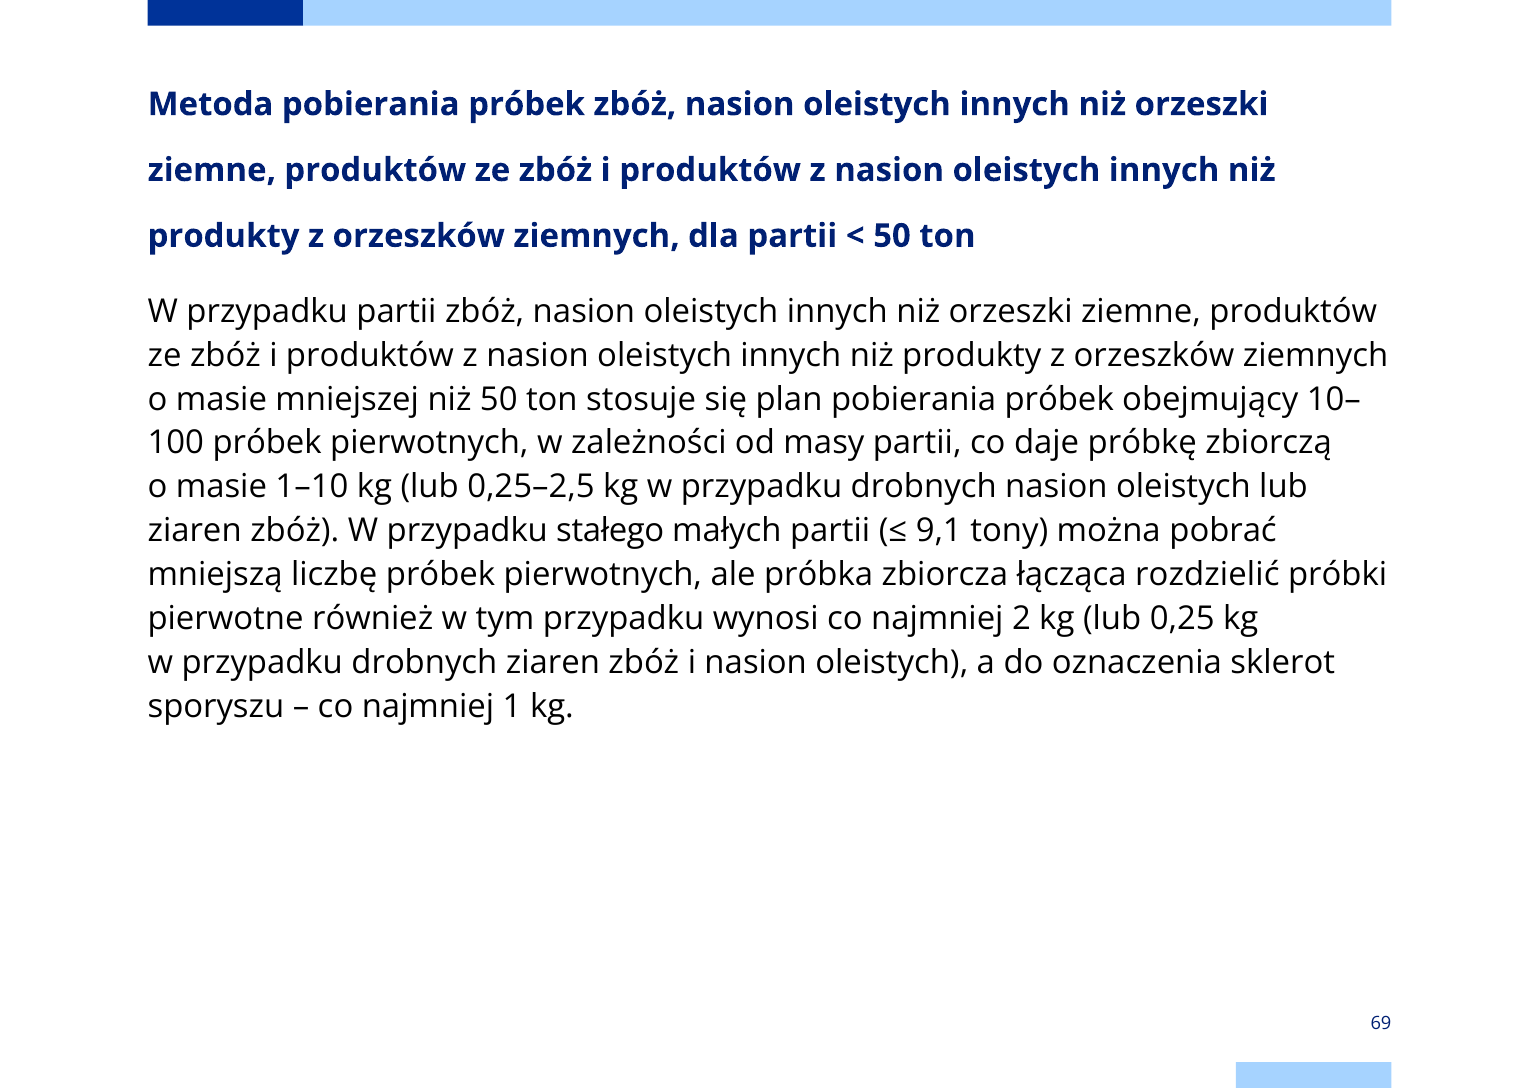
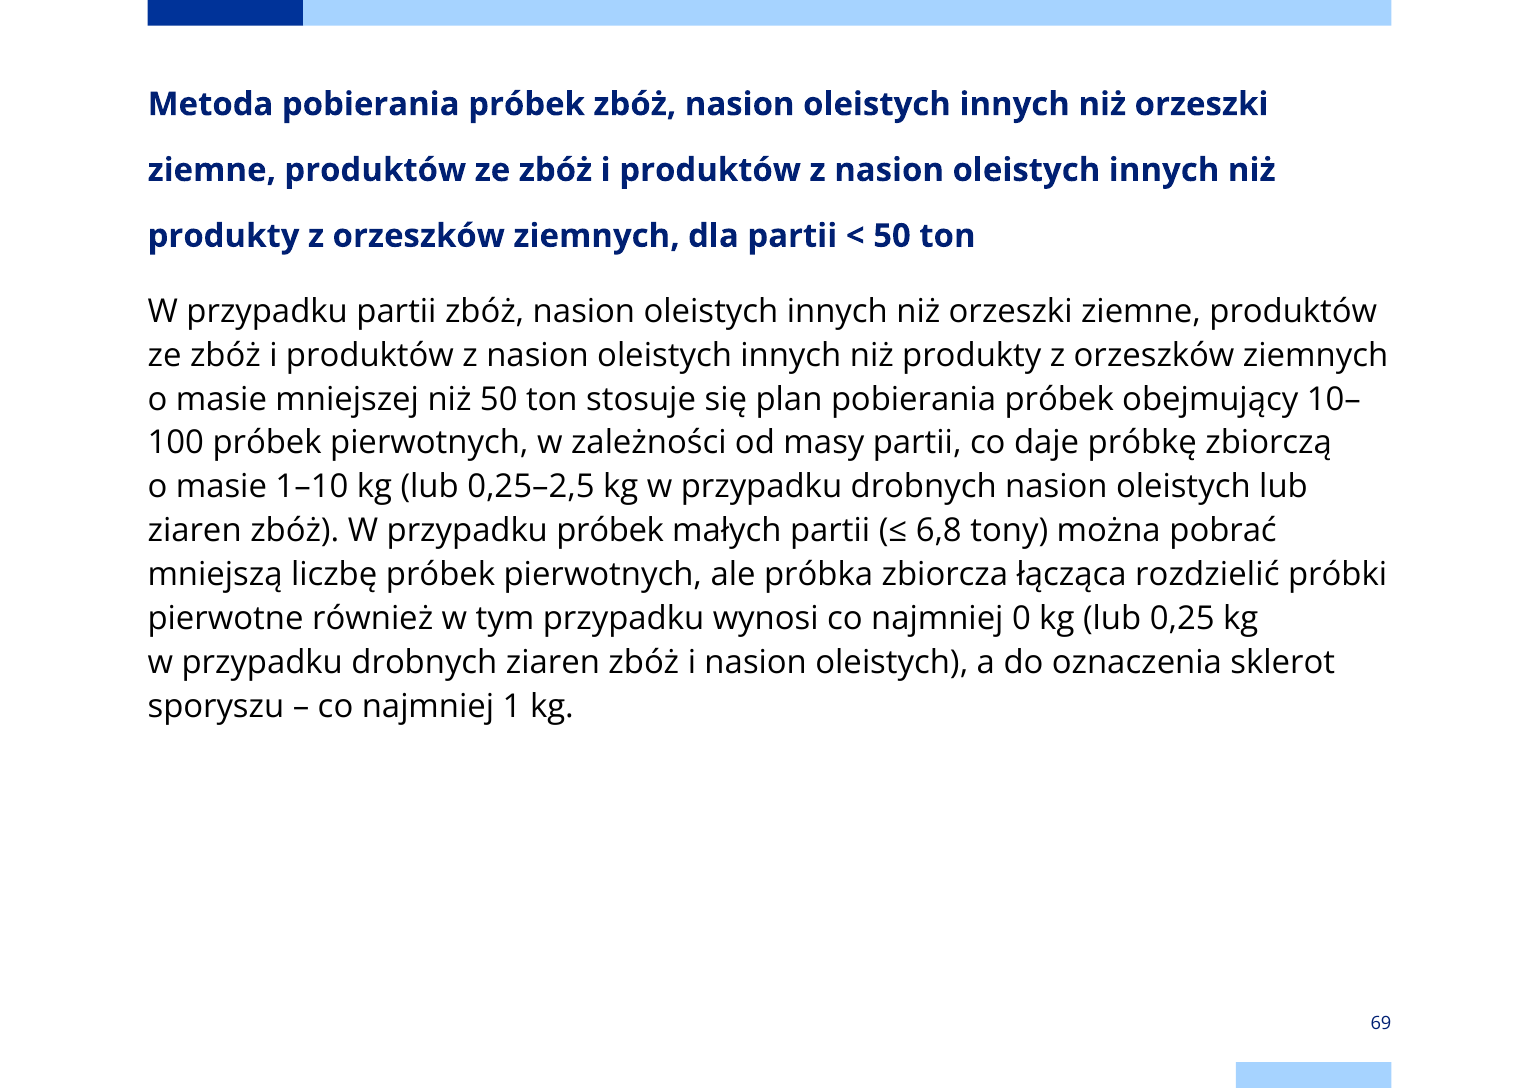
przypadku stałego: stałego -> próbek (610, 531)
9,1: 9,1 -> 6,8 (939, 531)
2: 2 -> 0 (1021, 619)
